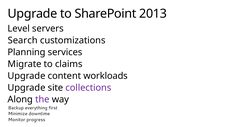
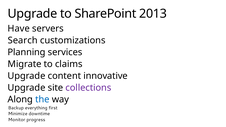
Level: Level -> Have (19, 29)
workloads: workloads -> innovative (106, 76)
the colour: purple -> blue (42, 100)
